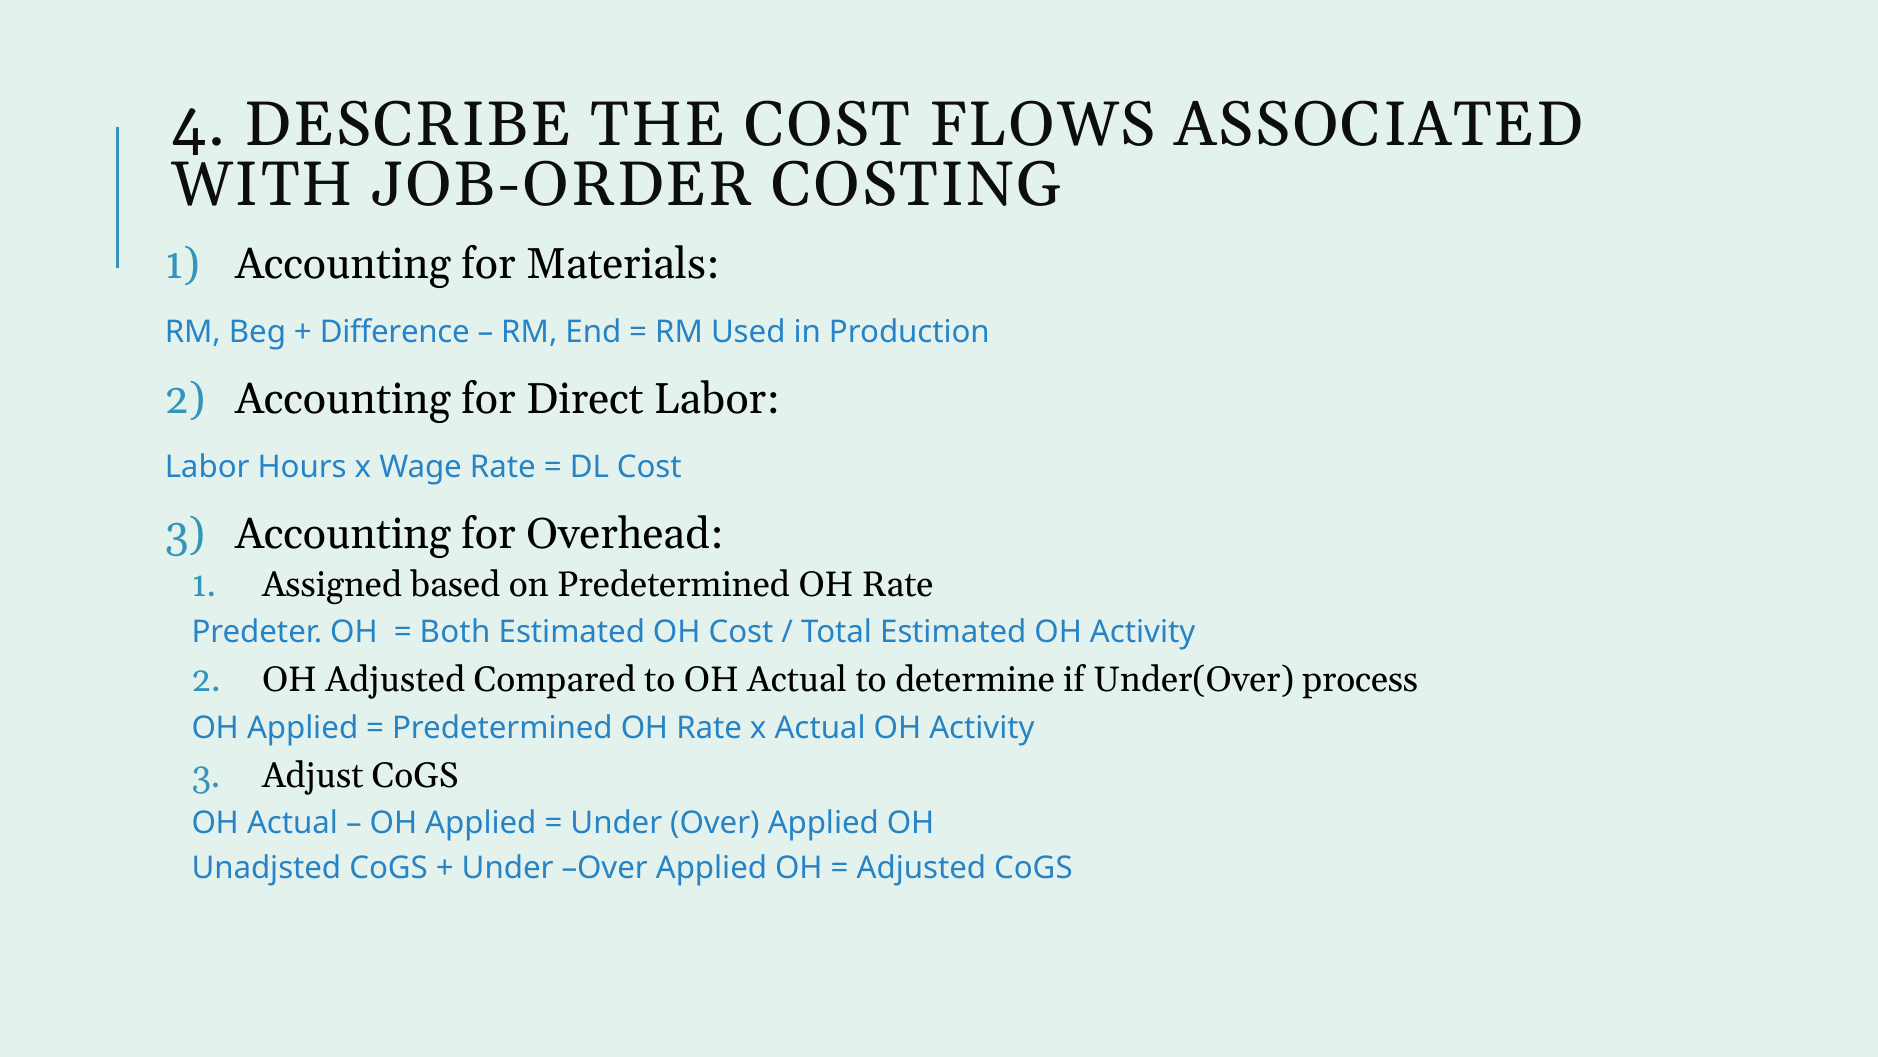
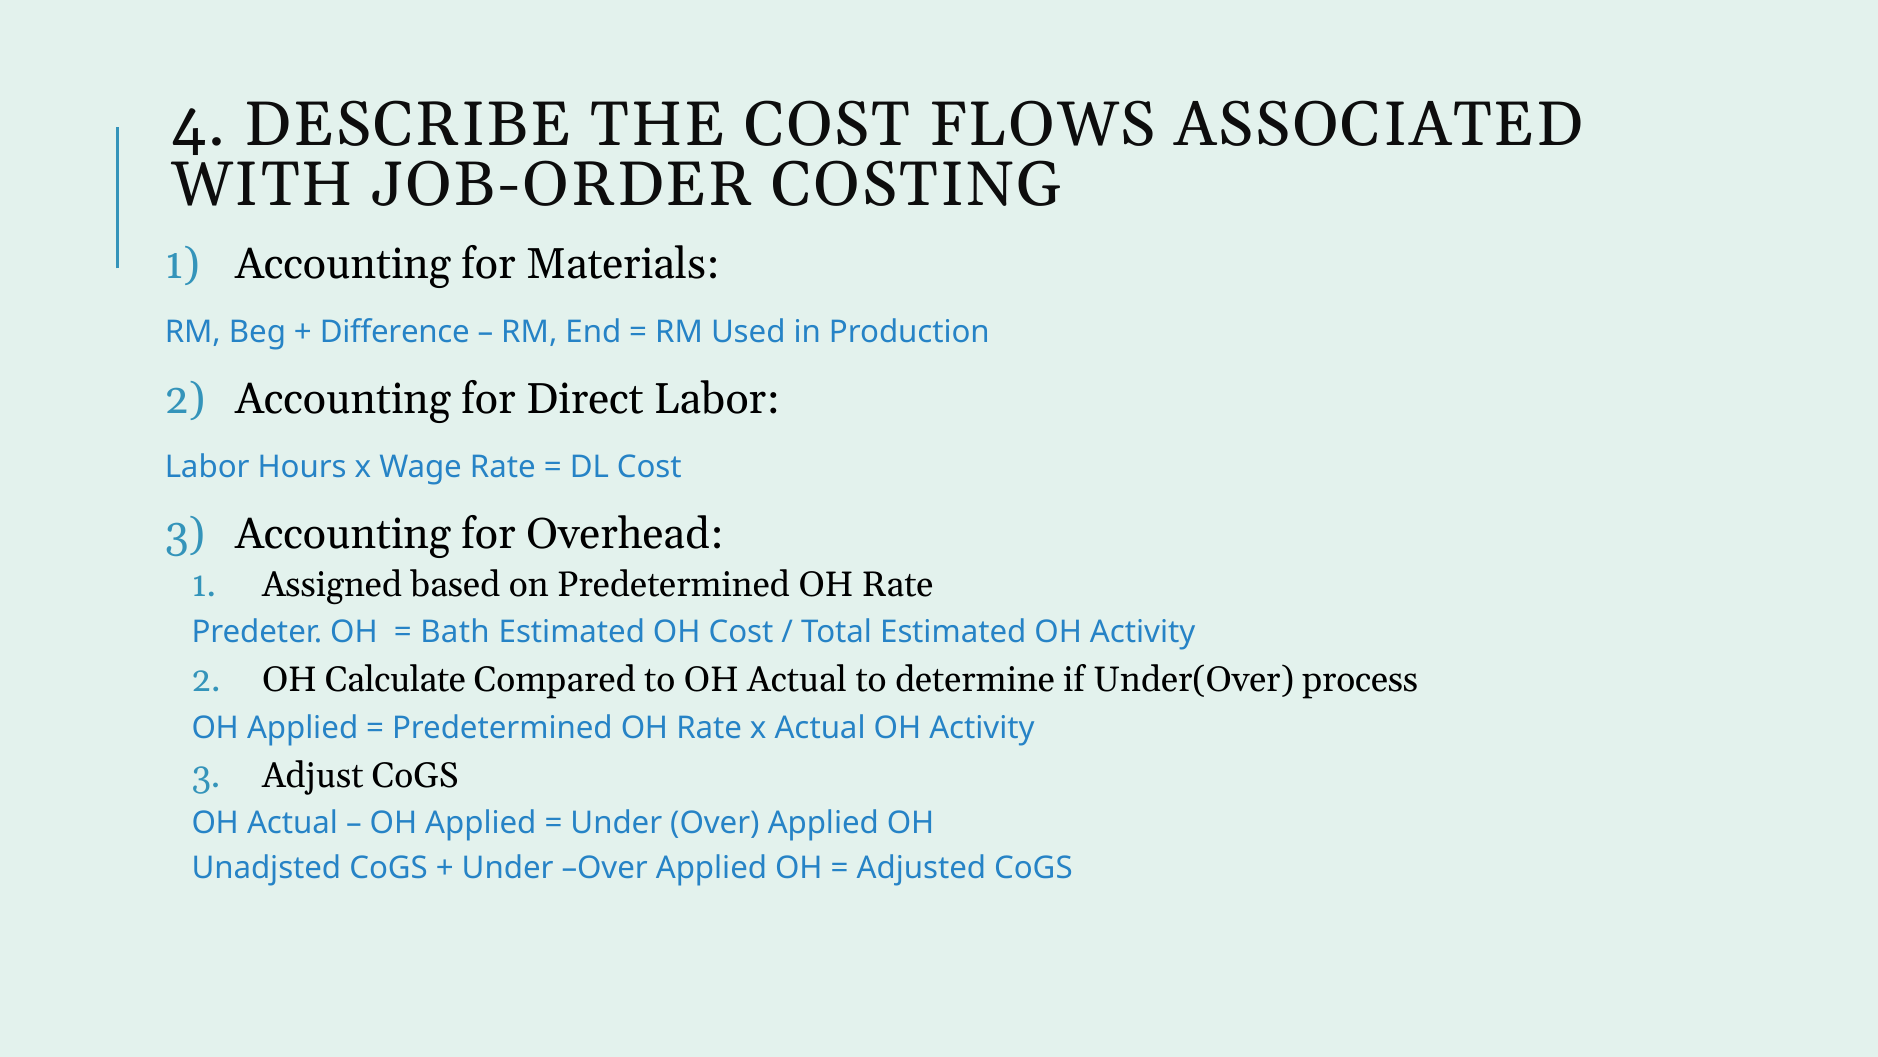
Both: Both -> Bath (455, 632)
OH Adjusted: Adjusted -> Calculate (396, 680)
